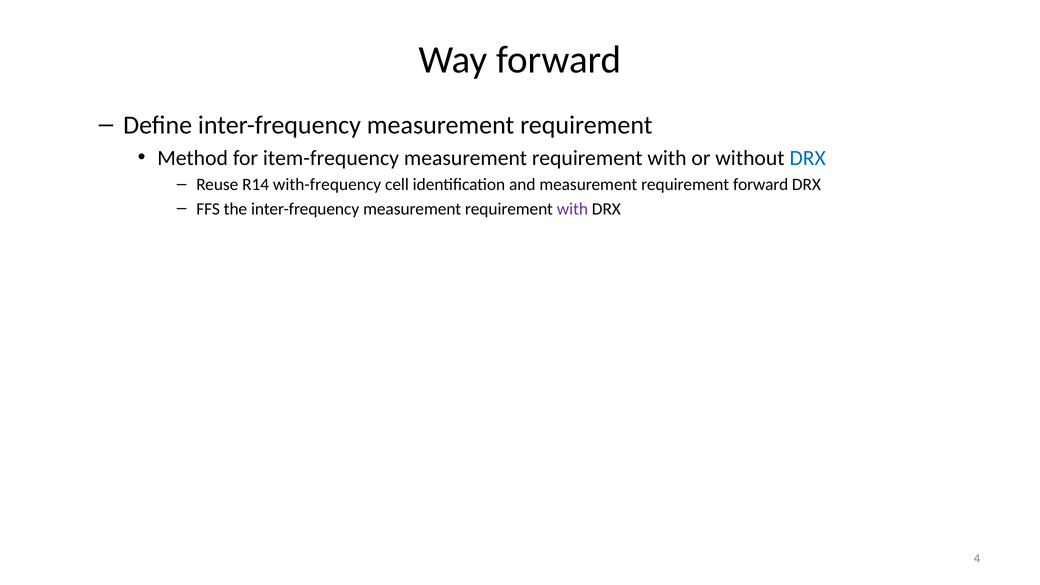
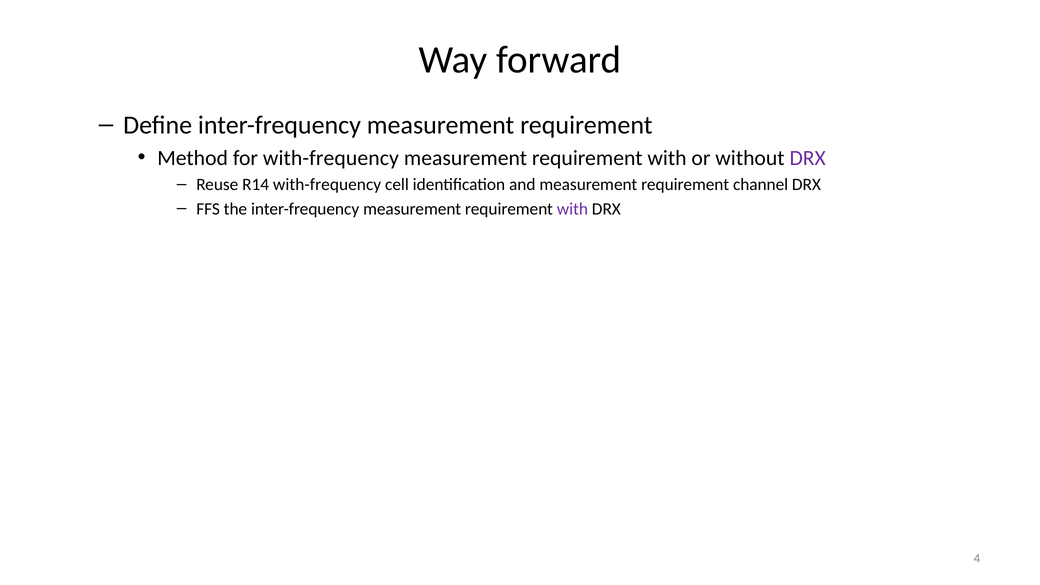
for item-frequency: item-frequency -> with-frequency (331, 158)
DRX colour: blue -> purple (808, 158)
requirement forward: forward -> channel (761, 185)
